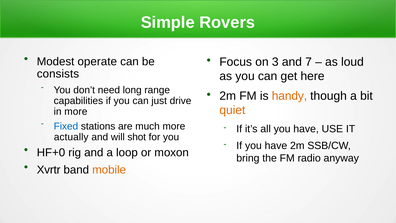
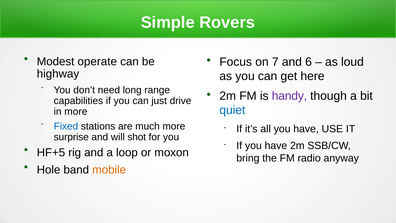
3: 3 -> 7 (275, 62)
7: 7 -> 6 (309, 62)
consists: consists -> highway (58, 74)
handy colour: orange -> purple (289, 96)
quiet colour: orange -> blue (232, 110)
actually: actually -> surprise (71, 137)
HF+0: HF+0 -> HF+5 (51, 152)
Xvrtr: Xvrtr -> Hole (49, 170)
